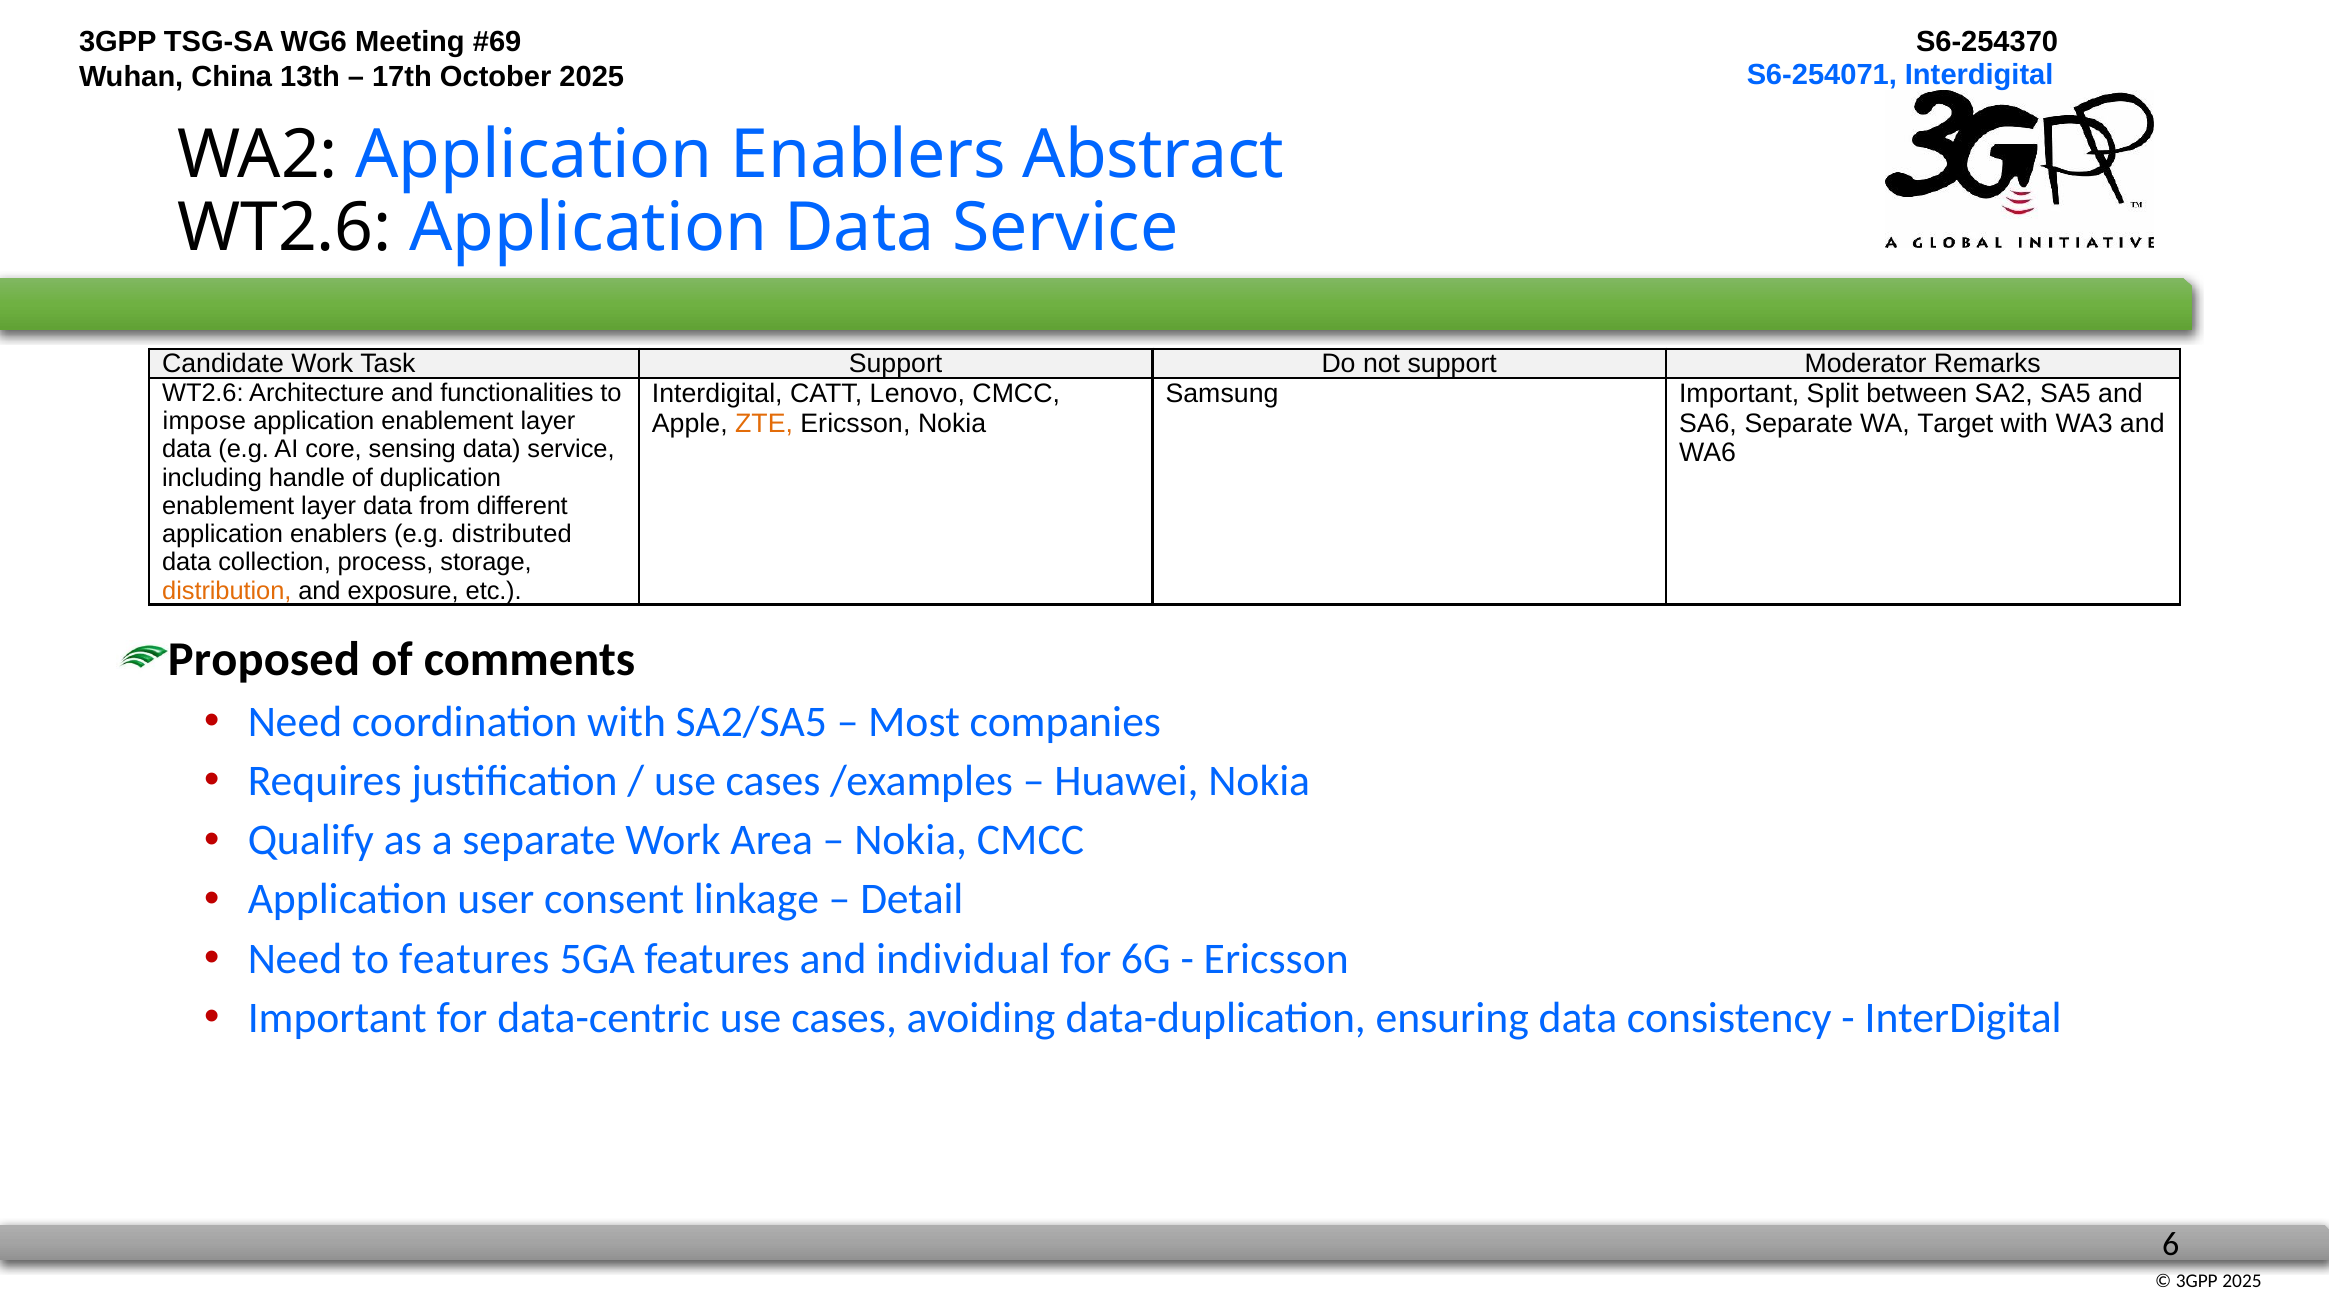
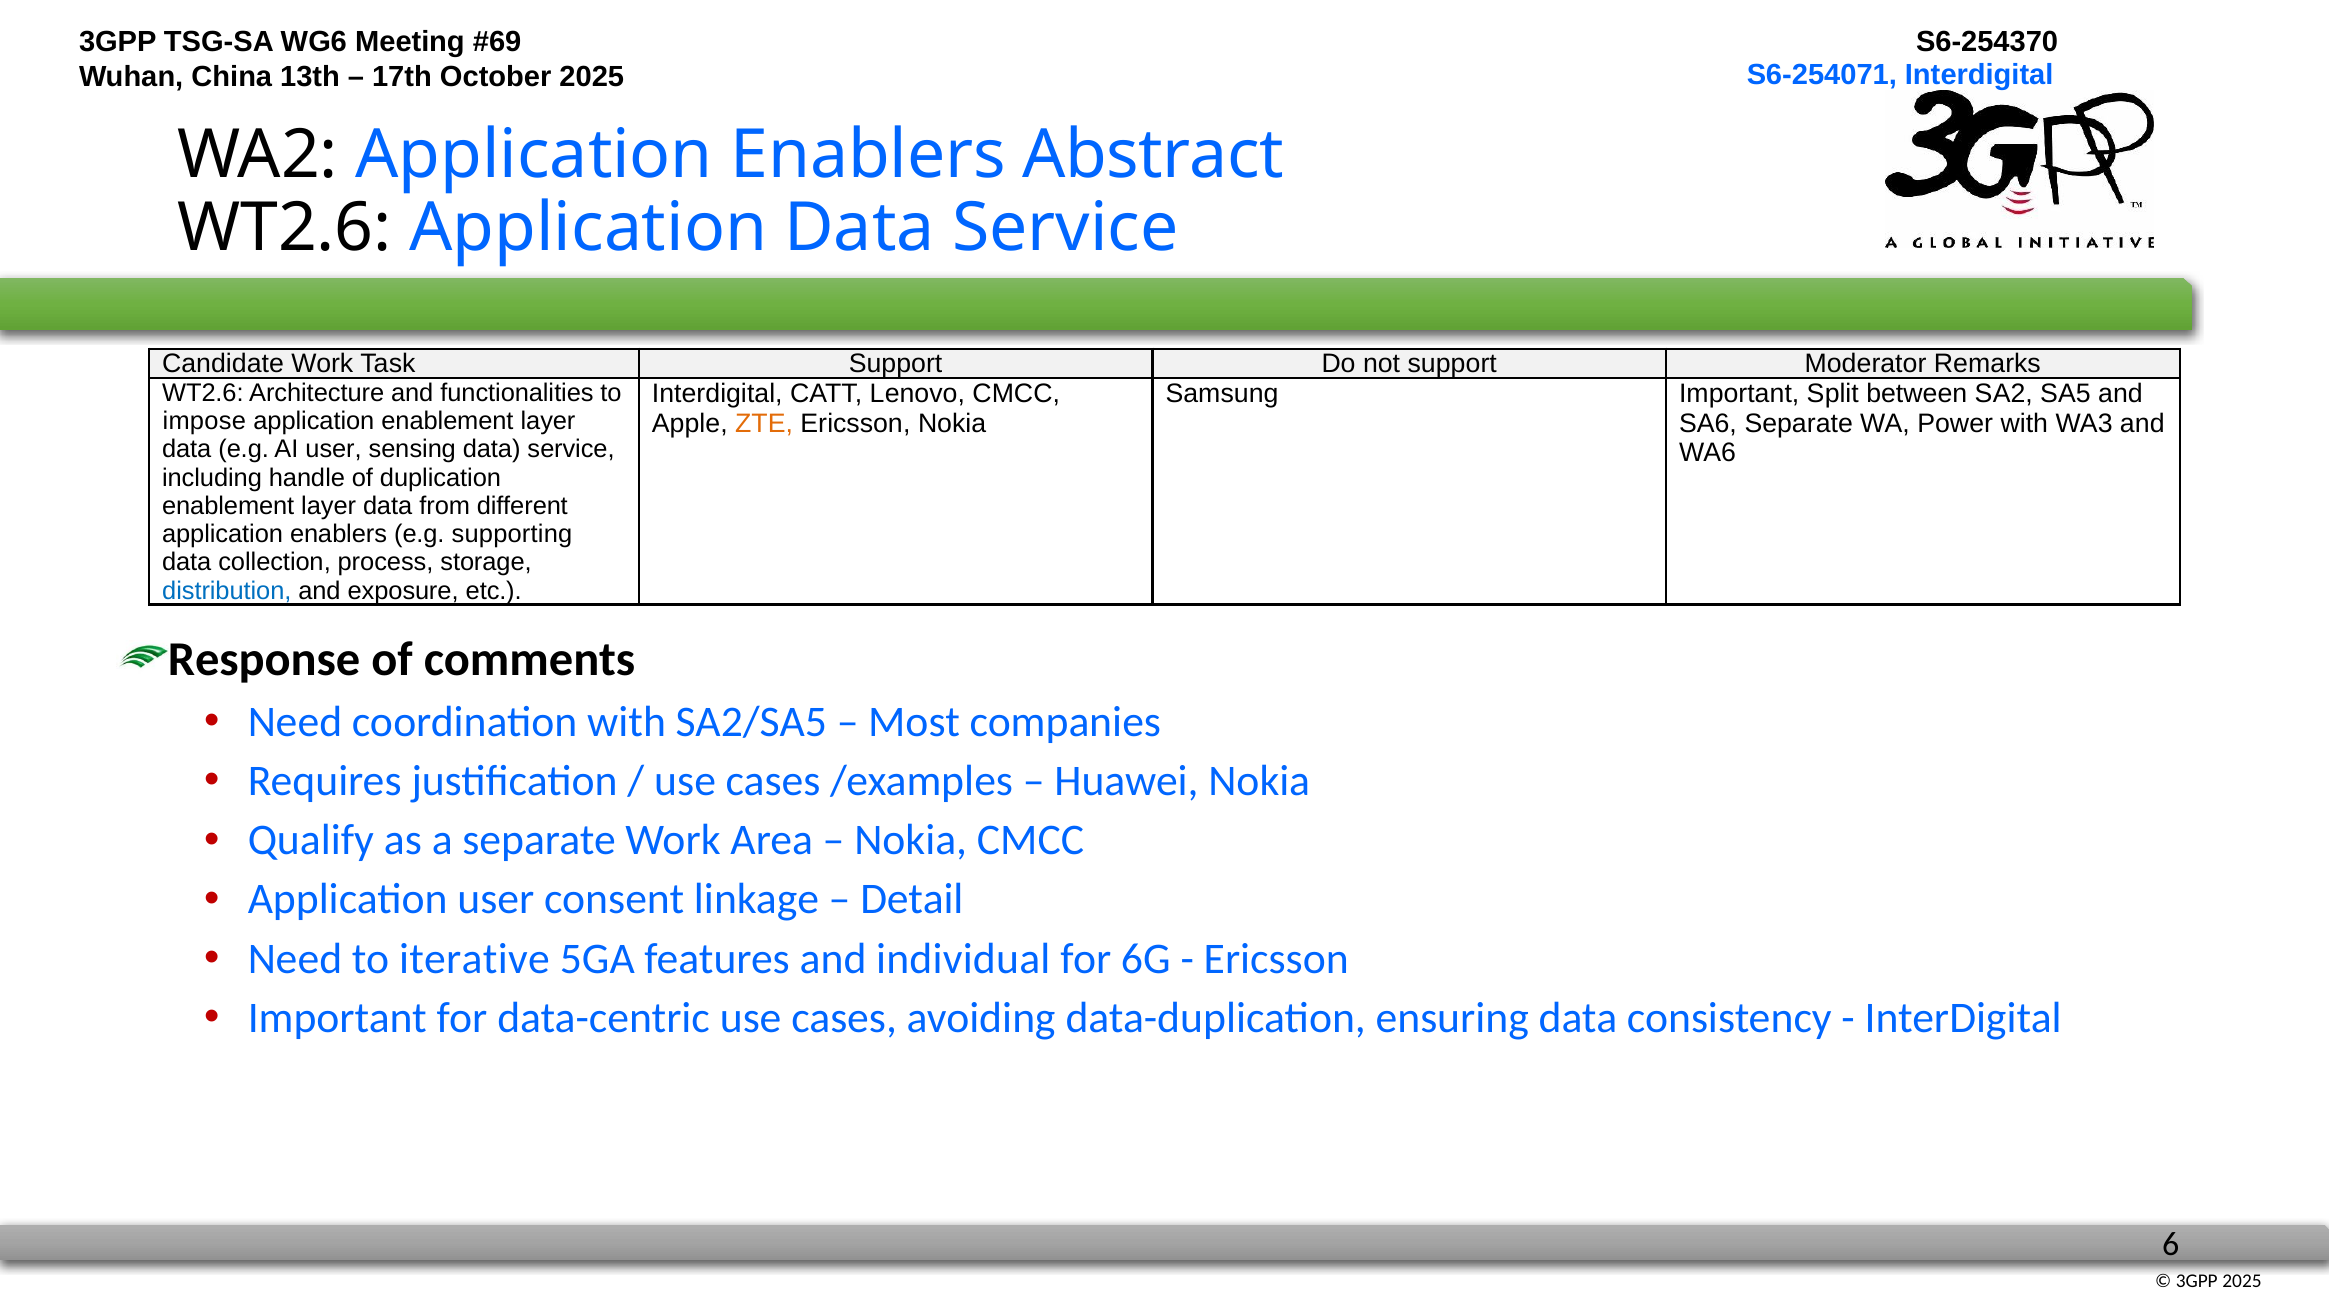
Target: Target -> Power (1955, 423)
AI core: core -> user (334, 449)
distributed: distributed -> supporting (512, 534)
distribution colour: orange -> blue (227, 591)
Proposed: Proposed -> Response (264, 660)
to features: features -> iterative (474, 959)
